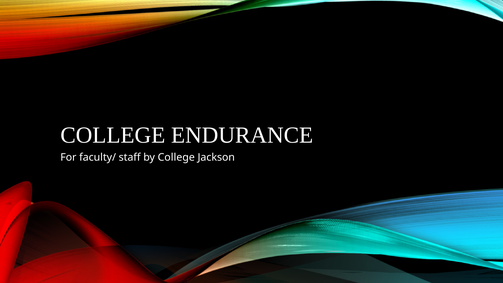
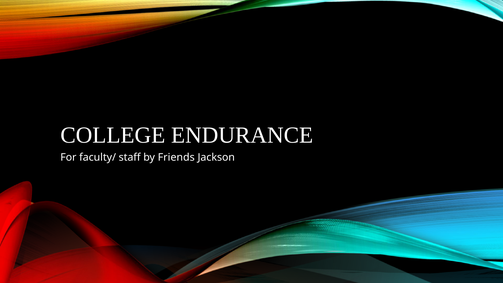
by College: College -> Friends (176, 157)
